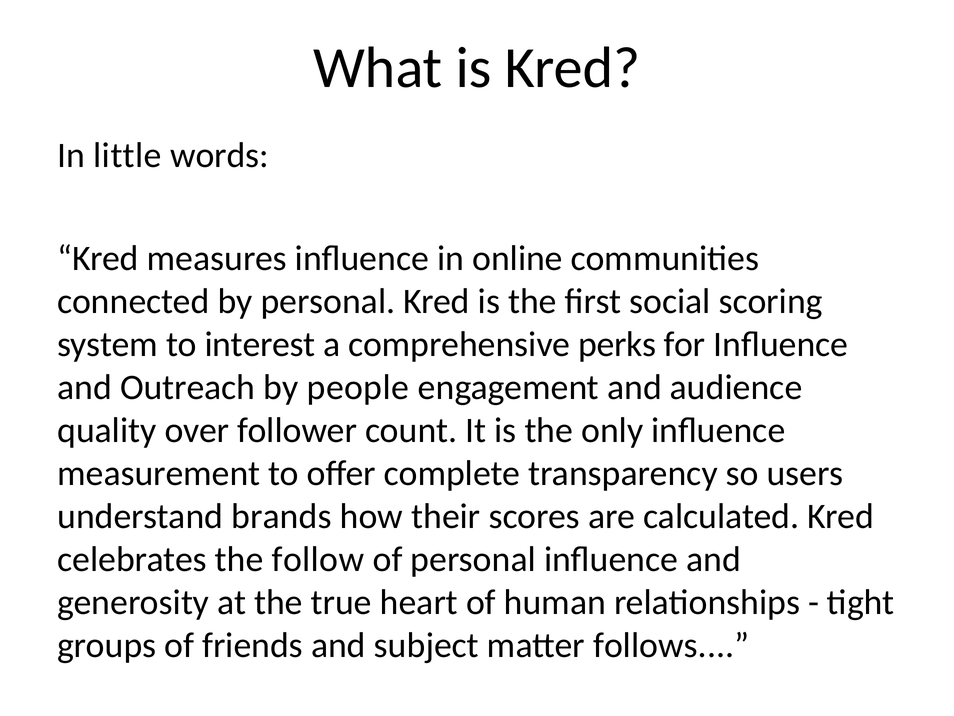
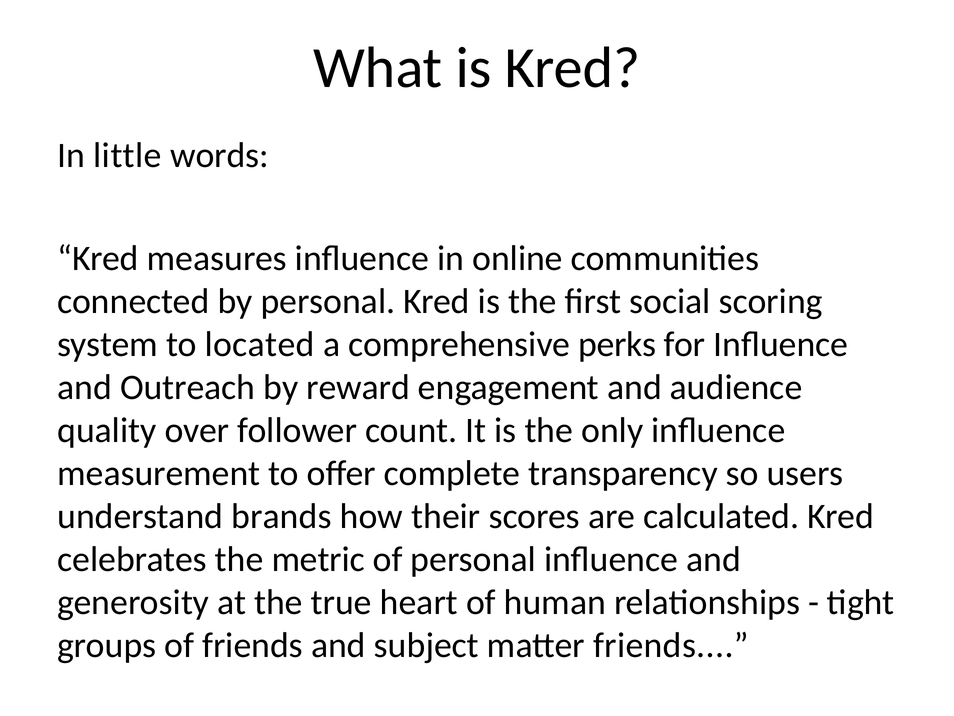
interest: interest -> located (260, 344)
people: people -> reward (358, 387)
follow: follow -> metric (318, 559)
matter follows: follows -> friends (671, 645)
